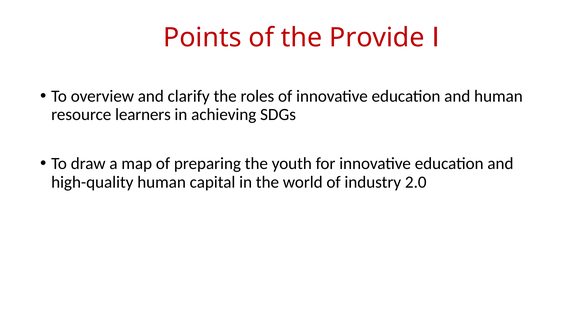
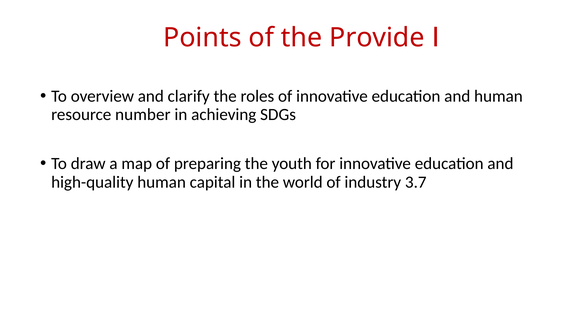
learners: learners -> number (143, 115)
2.0: 2.0 -> 3.7 (416, 182)
